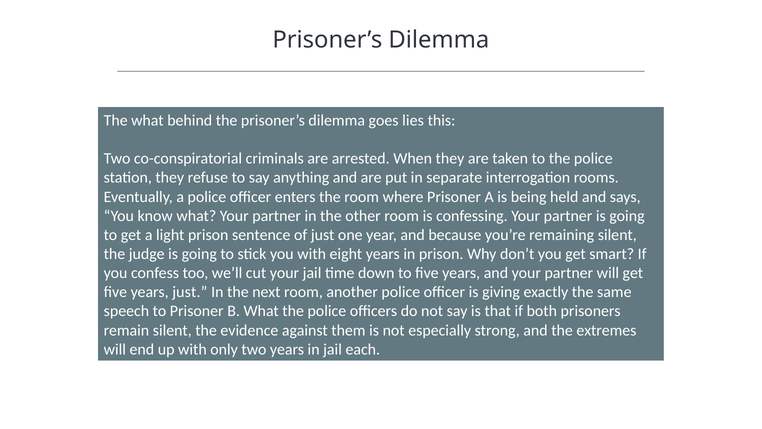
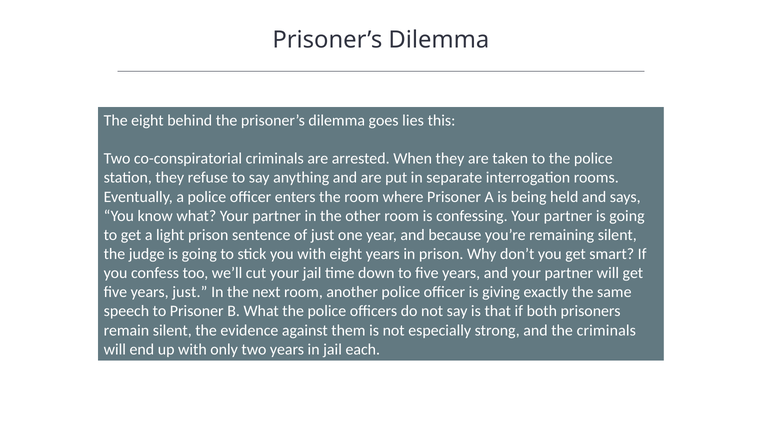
The what: what -> eight (147, 120)
the extremes: extremes -> criminals (606, 330)
